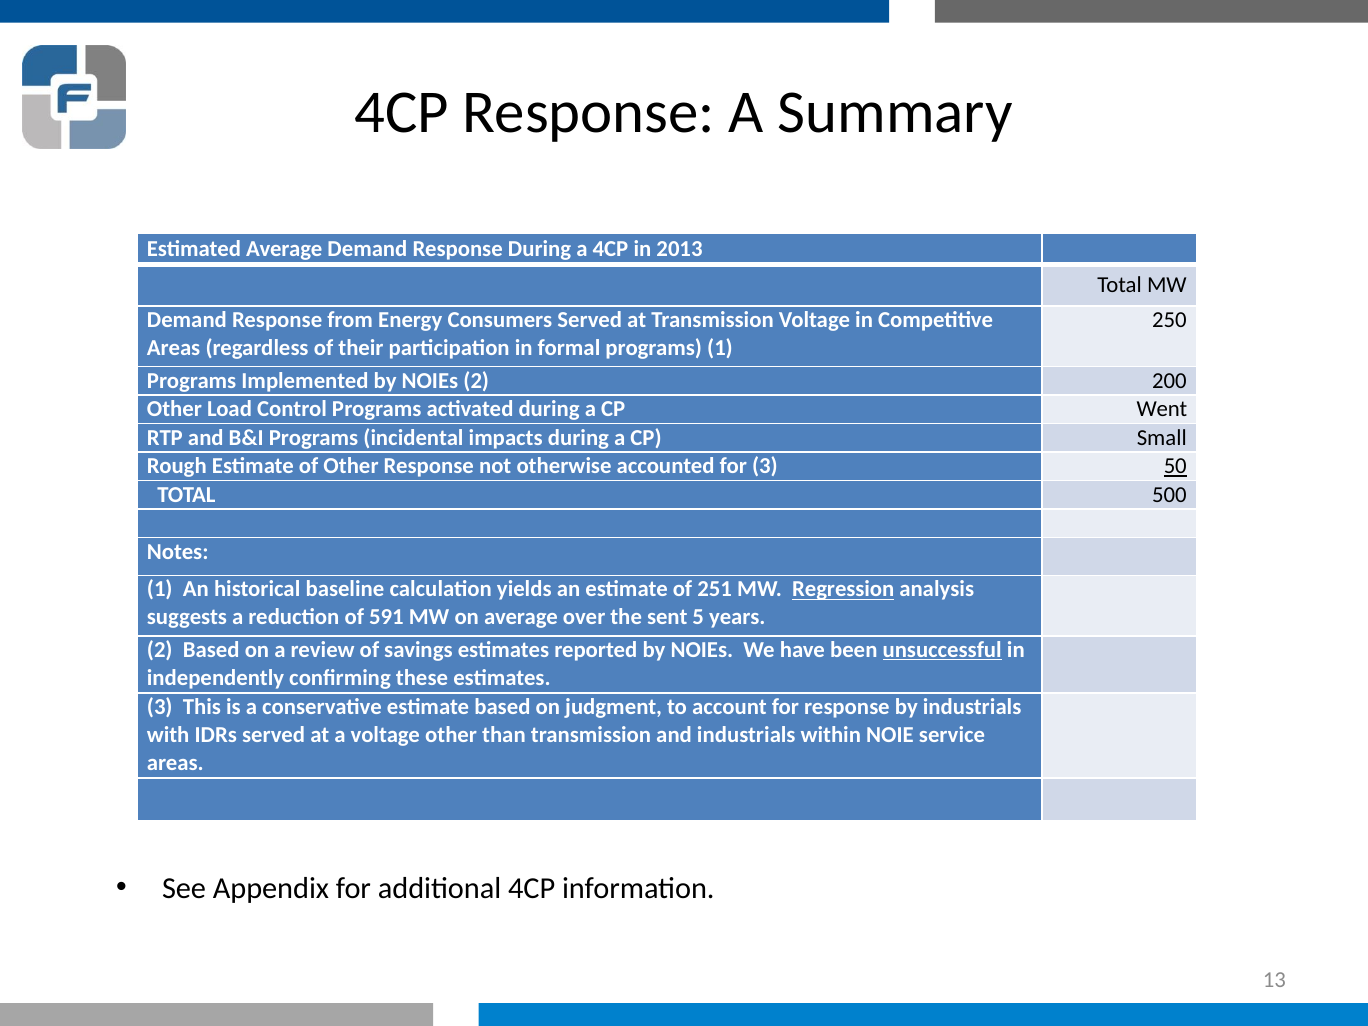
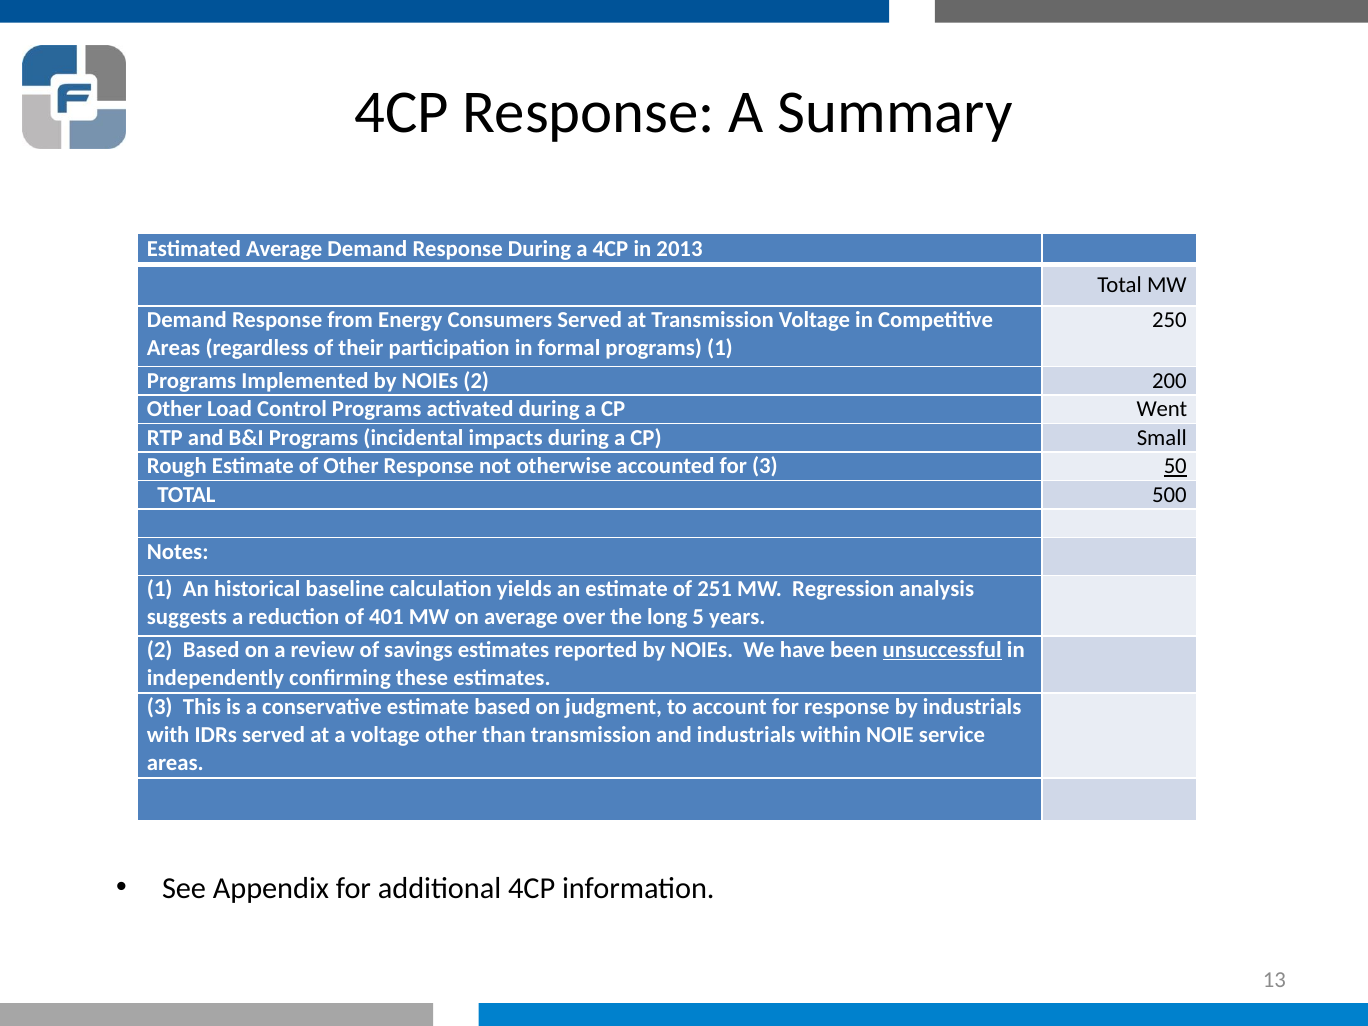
Regression underline: present -> none (843, 589)
591: 591 -> 401 (386, 617)
sent: sent -> long (667, 617)
